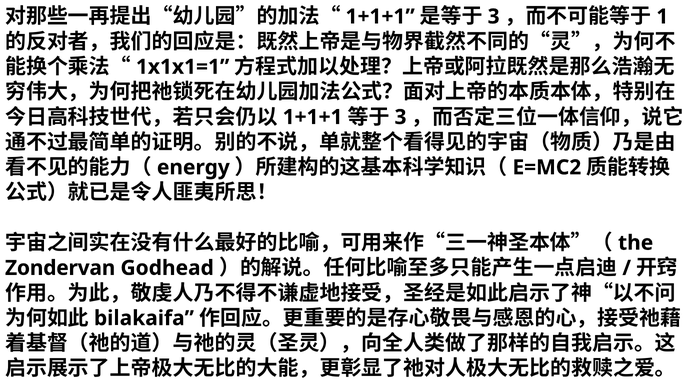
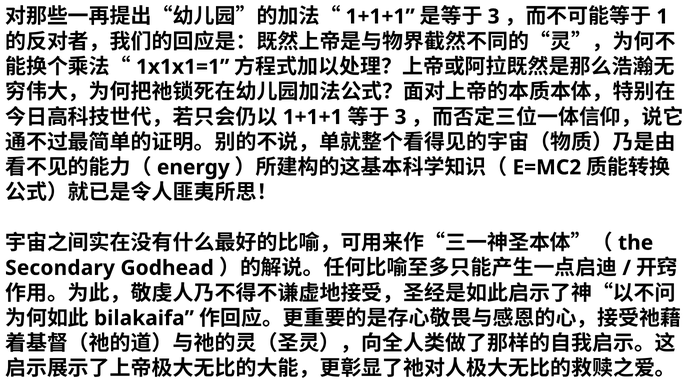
Zondervan: Zondervan -> Secondary (60, 268)
